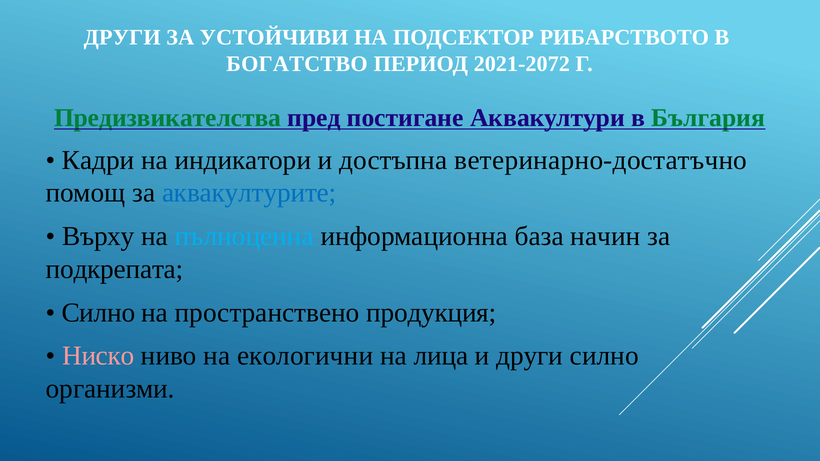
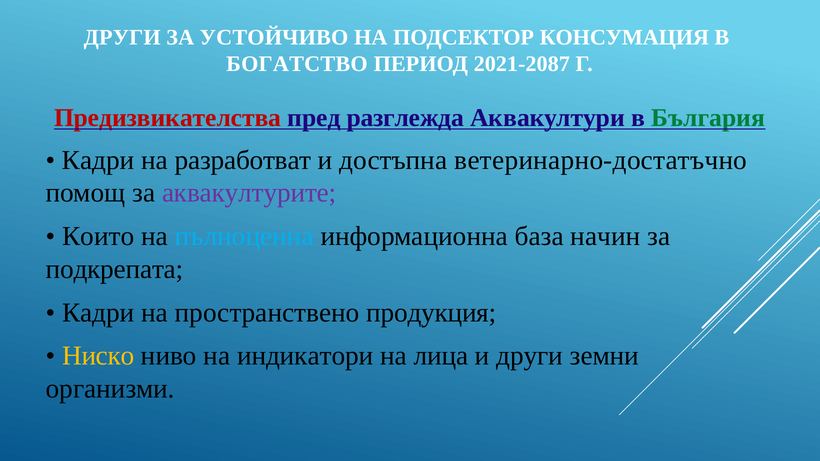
УСТОЙЧИВИ: УСТОЙЧИВИ -> УСТОЙЧИВО (274, 37)
РИБАРСТВОТО: РИБАРСТВОТО -> КОНСУМАЦИЯ (624, 37)
2021-2072: 2021-2072 -> 2021-2087 (522, 64)
Предизвикателства colour: green -> red (168, 118)
постигане: постигане -> разглежда (405, 118)
индикатори: индикатори -> разработват (243, 160)
аквакултурите colour: blue -> purple (249, 193)
Върху: Върху -> Които (98, 236)
Силно: Силно -> Кадри (98, 313)
Ниско colour: pink -> yellow (98, 356)
екологични: екологични -> индикатори (305, 356)
други силно: силно -> земни (604, 356)
